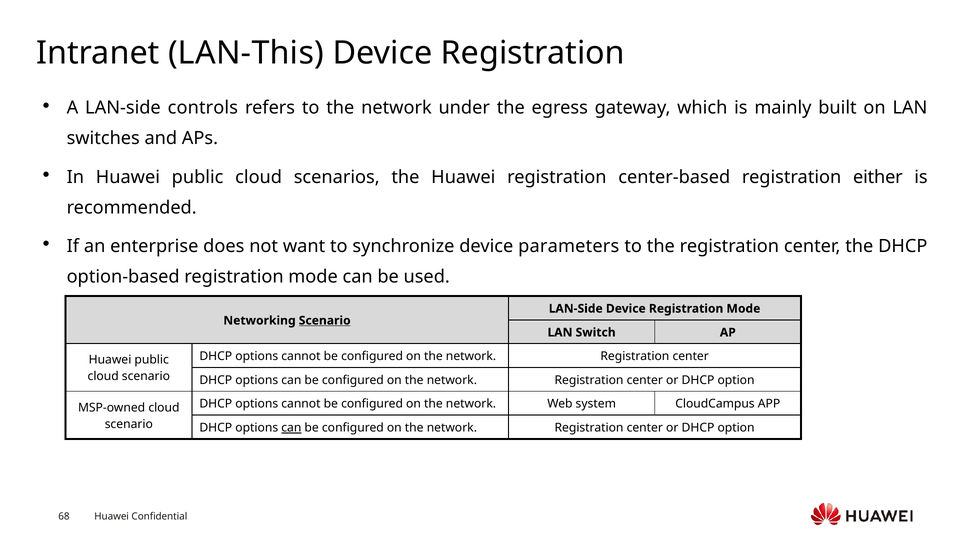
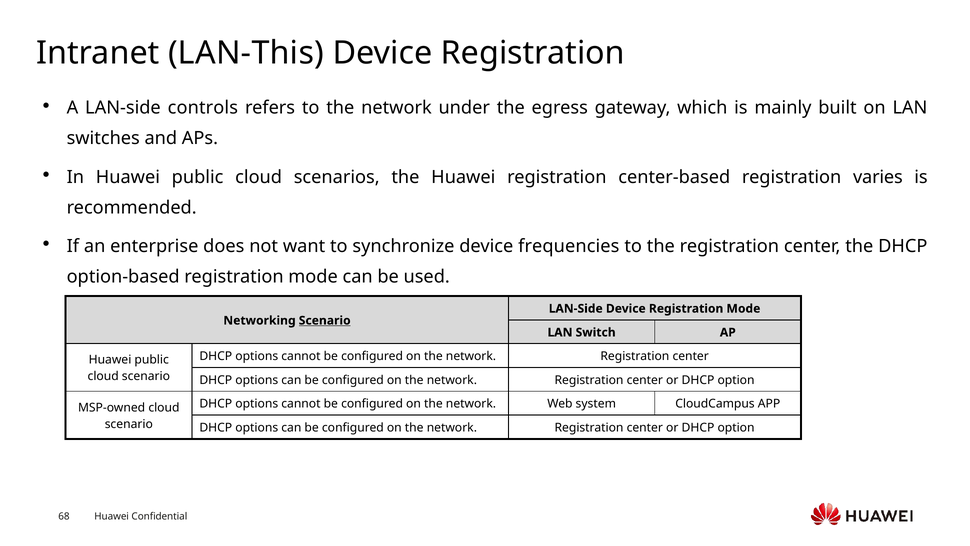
either: either -> varies (878, 177)
parameters: parameters -> frequencies (569, 246)
can underline: present -> none (291, 427)
